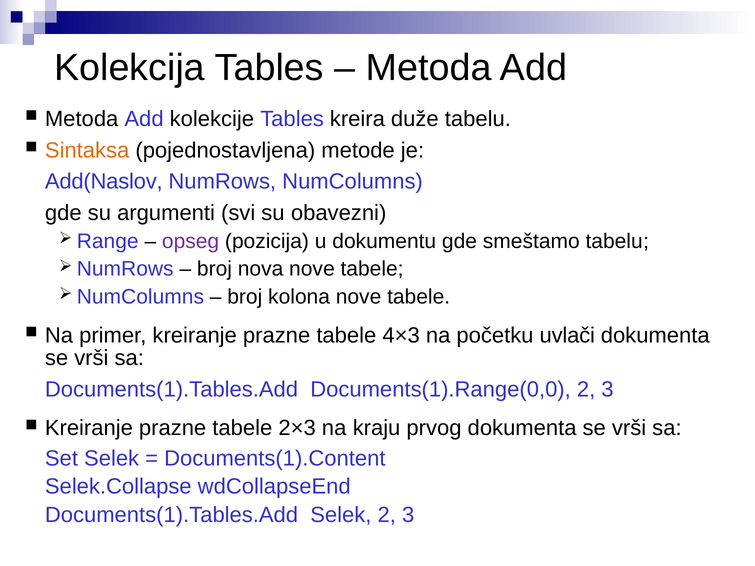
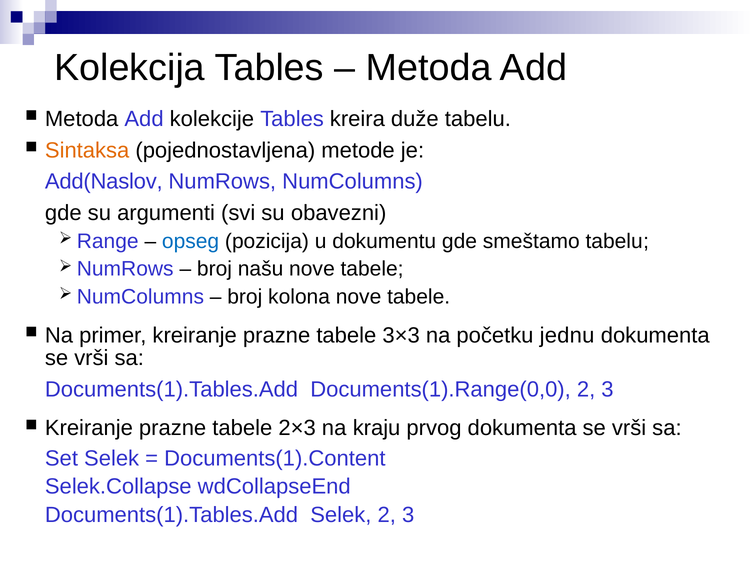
opseg colour: purple -> blue (191, 241)
nova: nova -> našu (261, 269)
4×3: 4×3 -> 3×3 (401, 336)
uvlači: uvlači -> jednu (567, 336)
